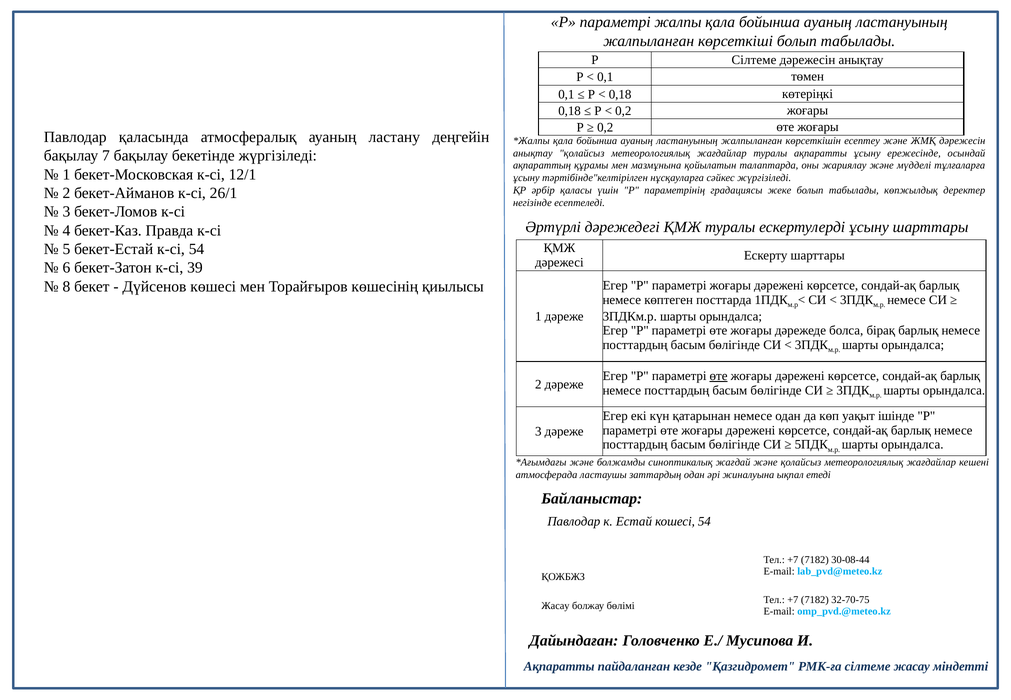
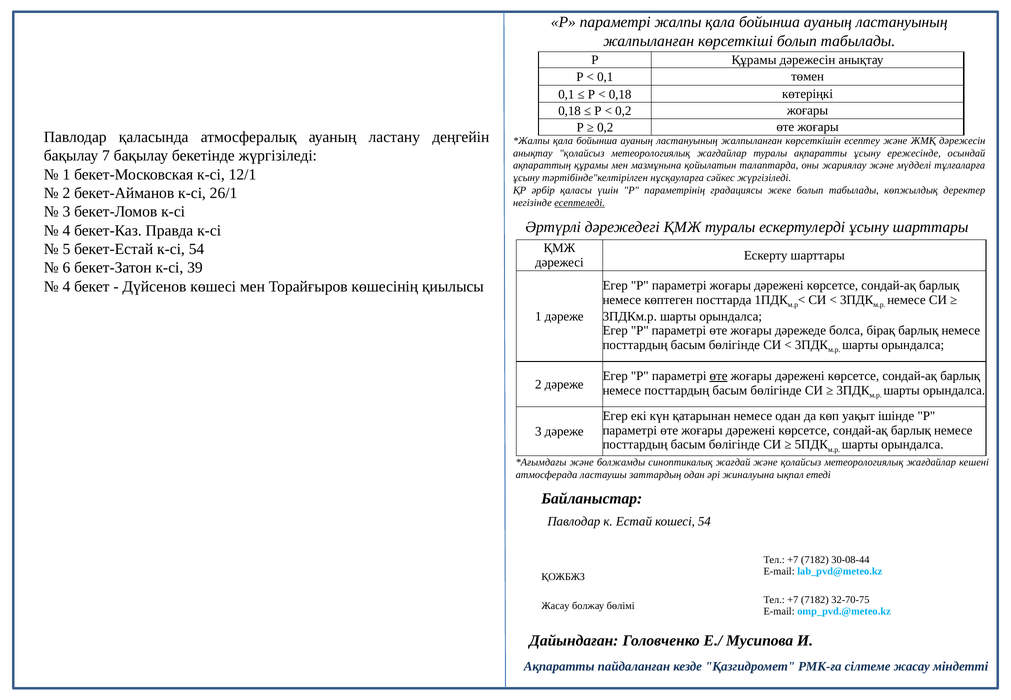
Р Сілтеме: Сілтеме -> Құрамы (754, 60)
есептеледі underline: none -> present (580, 203)
8: 8 -> 4 (66, 286)
